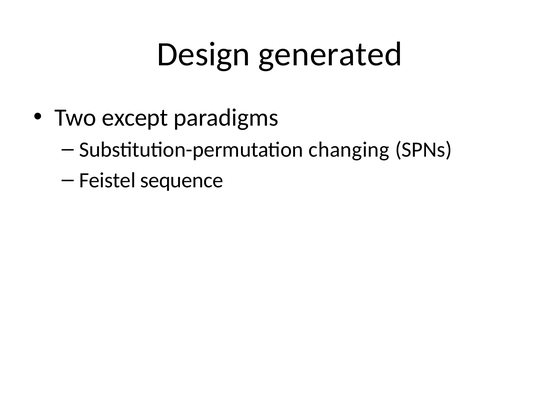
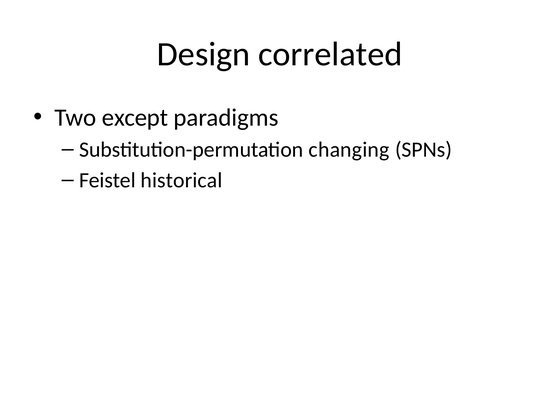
generated: generated -> correlated (330, 54)
sequence: sequence -> historical (182, 180)
